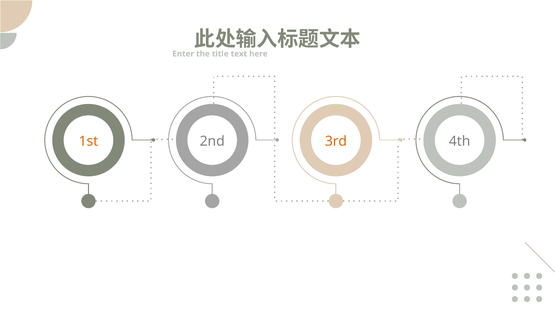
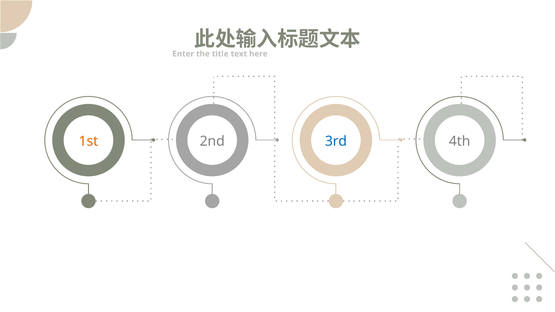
3rd colour: orange -> blue (336, 141)
